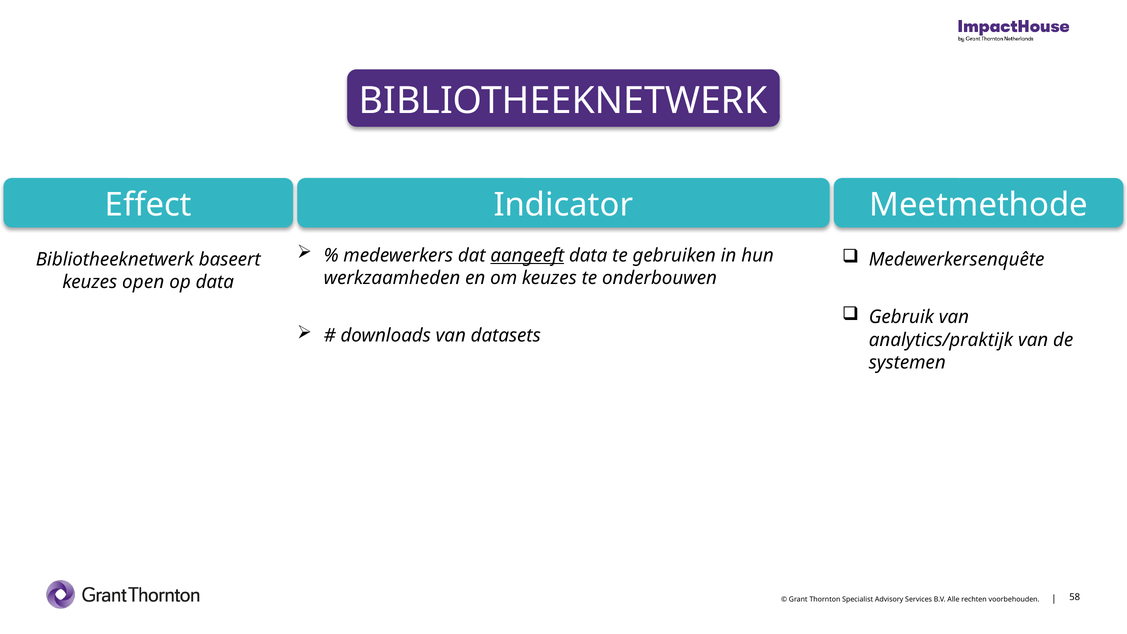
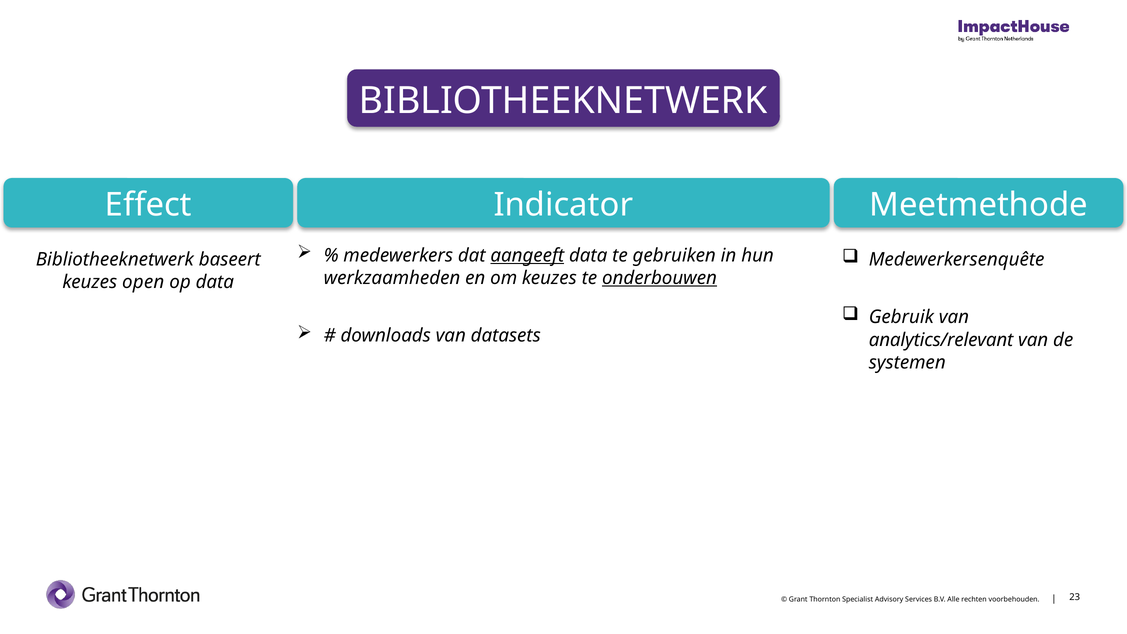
onderbouwen underline: none -> present (660, 278)
analytics/praktijk: analytics/praktijk -> analytics/relevant (941, 340)
58: 58 -> 23 (1075, 597)
